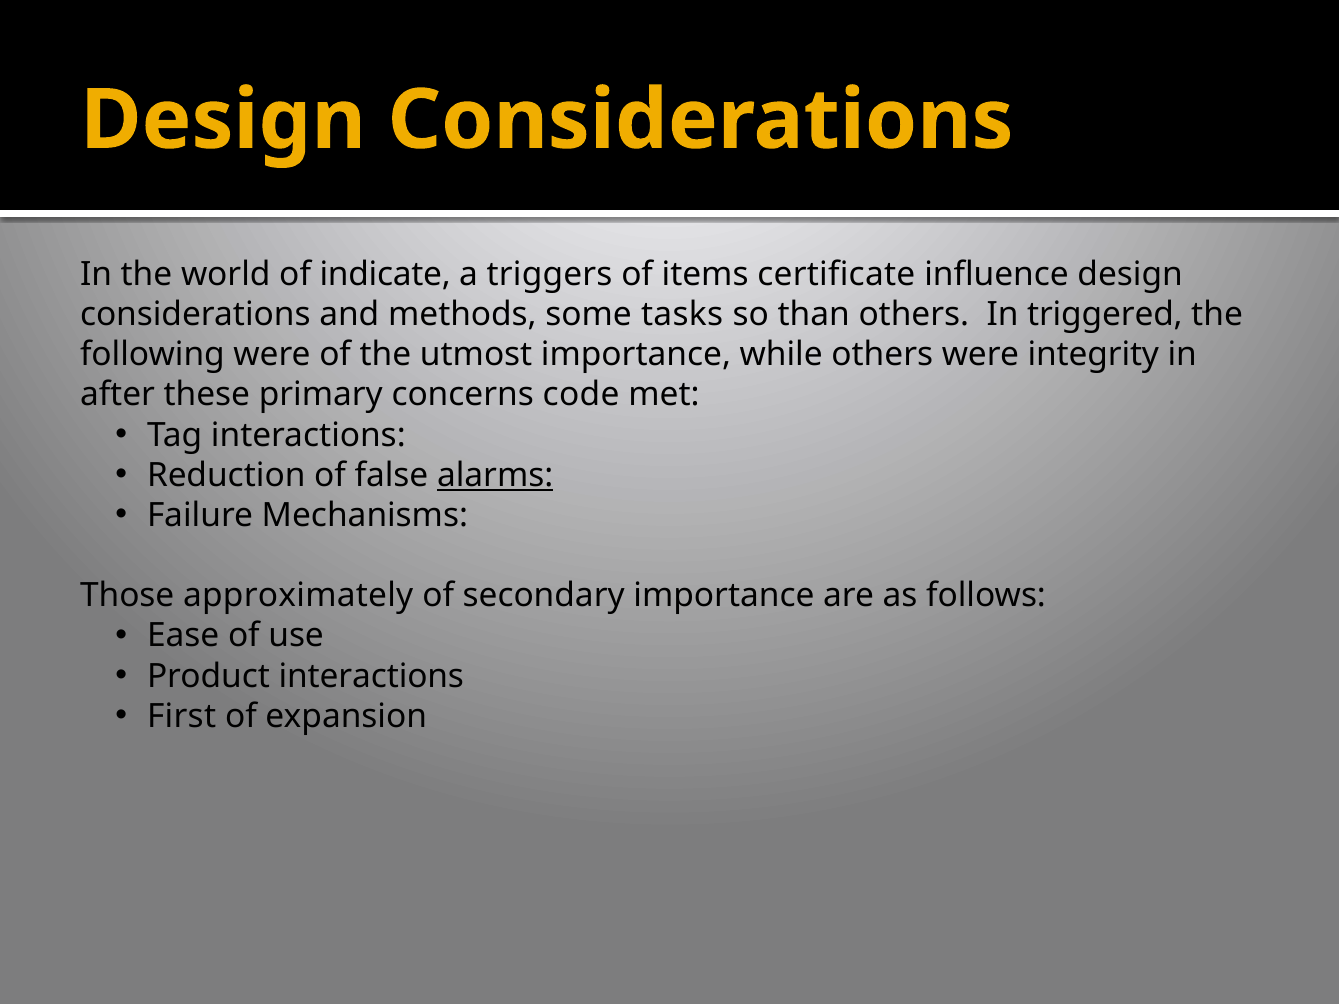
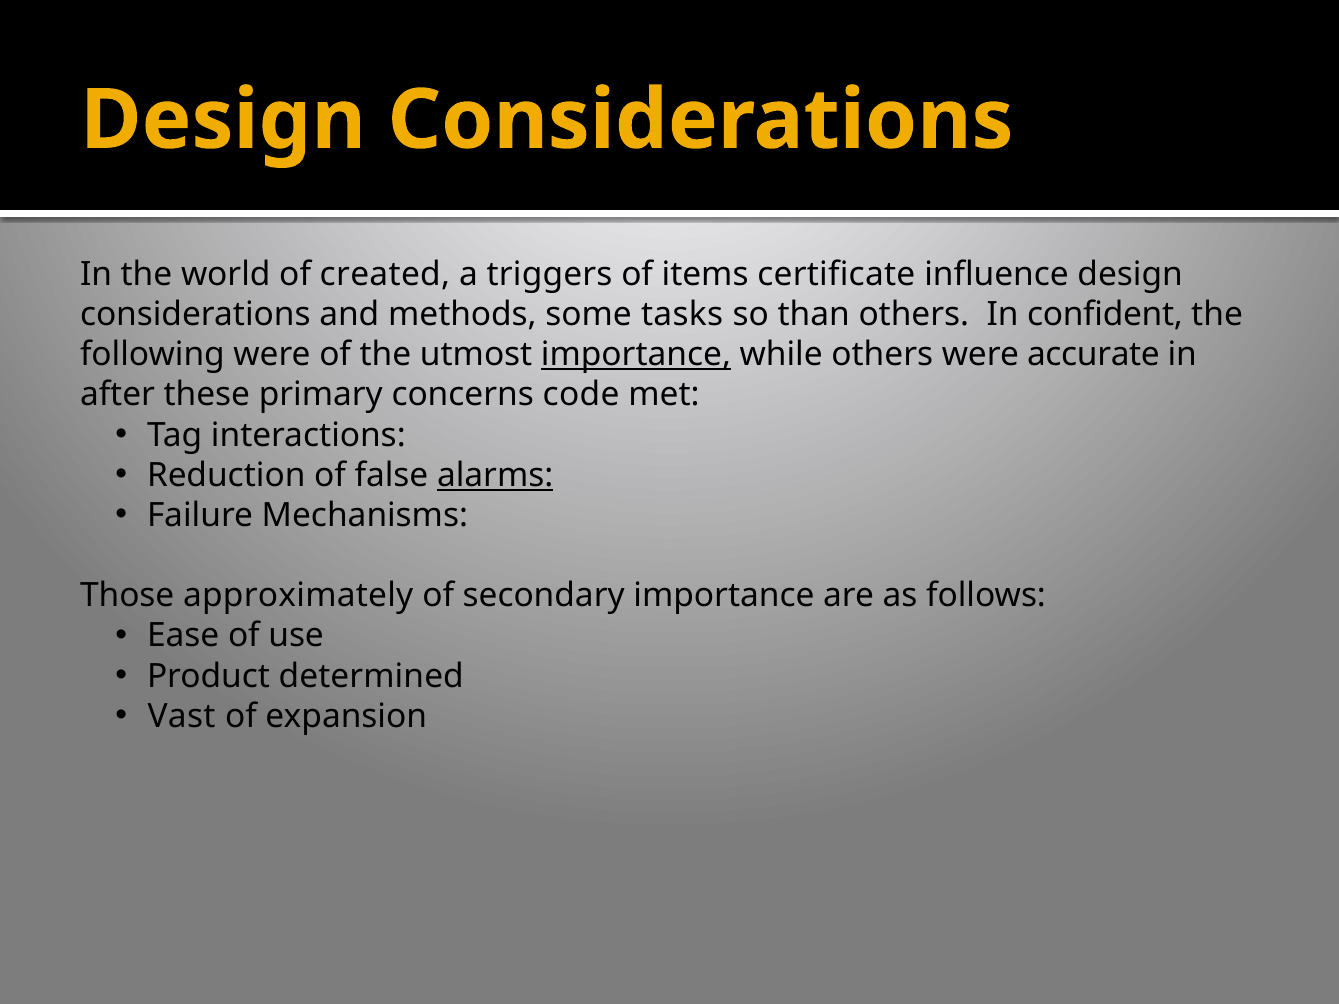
indicate: indicate -> created (385, 274)
triggered: triggered -> confident (1105, 315)
importance underline: none -> present (636, 355)
integrity: integrity -> accurate (1093, 355)
Product interactions: interactions -> determined (371, 676)
First: First -> Vast (182, 716)
